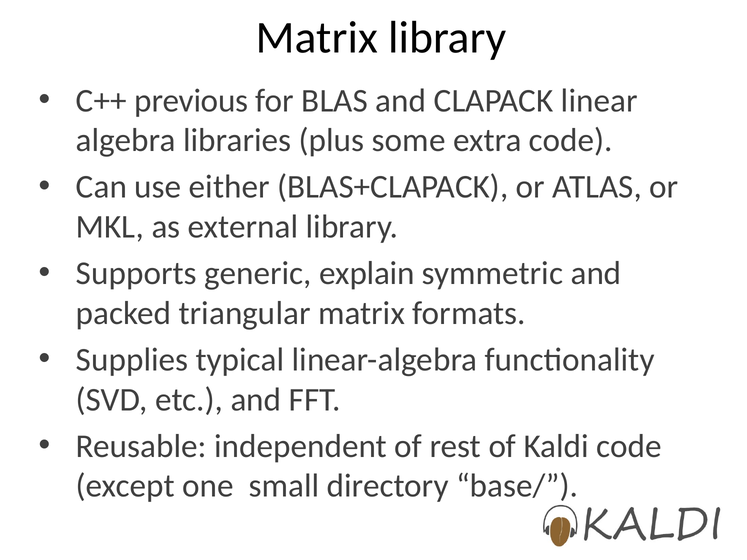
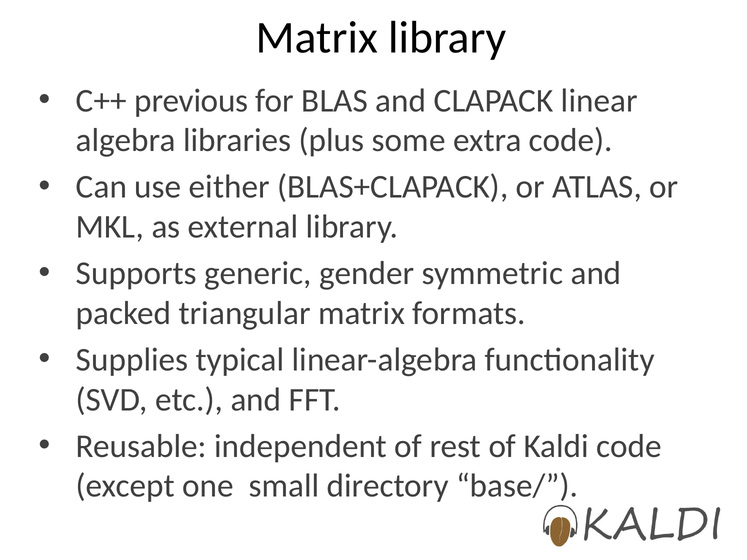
explain: explain -> gender (367, 274)
